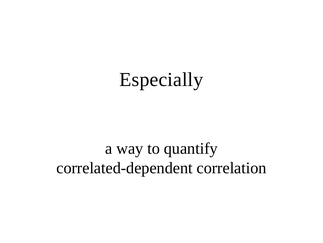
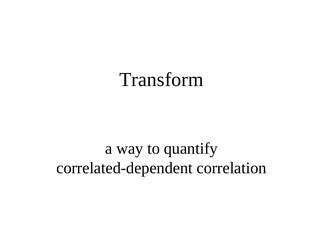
Especially: Especially -> Transform (161, 79)
